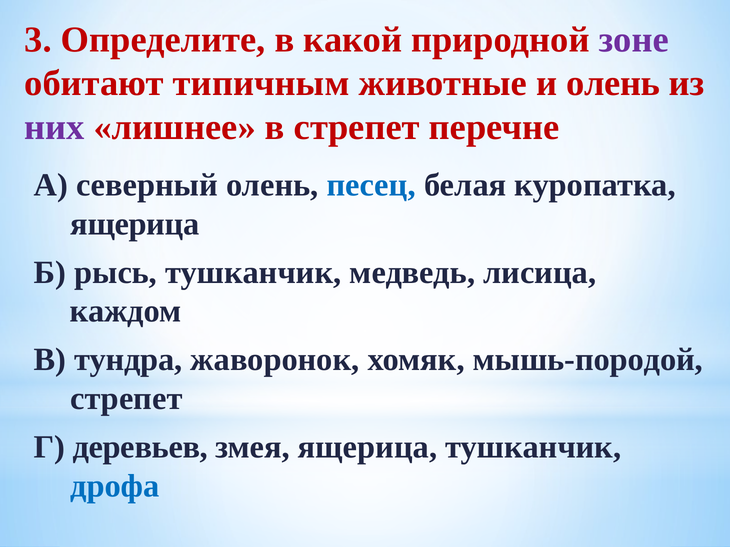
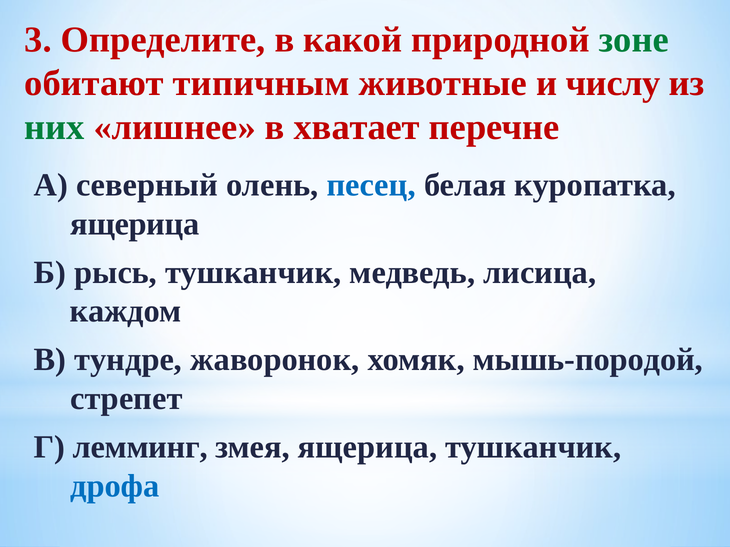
зоне colour: purple -> green (634, 40)
и олень: олень -> числу (613, 83)
них colour: purple -> green (55, 127)
в стрепет: стрепет -> хватает (357, 127)
тундра: тундра -> тундре (128, 360)
деревьев: деревьев -> лемминг (140, 448)
